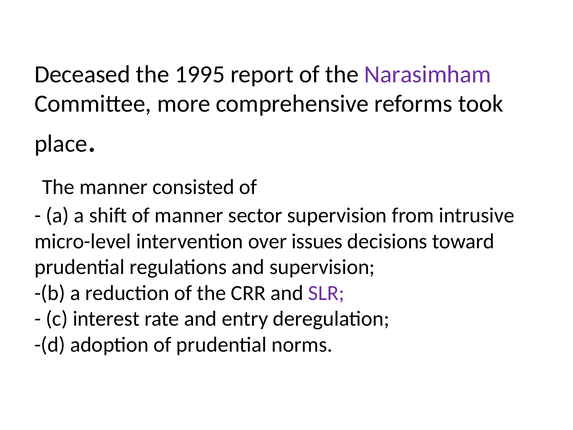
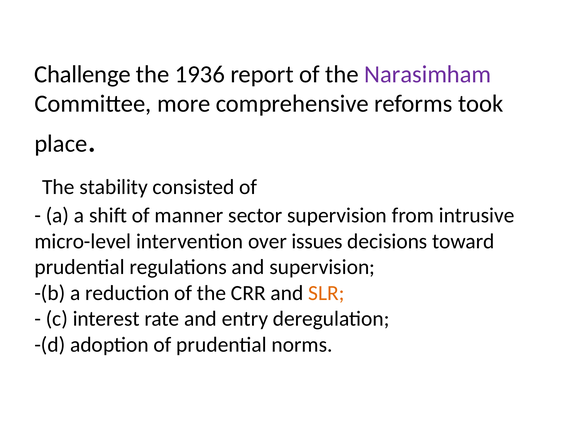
Deceased: Deceased -> Challenge (82, 74)
1995: 1995 -> 1936 (200, 74)
The manner: manner -> stability (114, 187)
SLR colour: purple -> orange (326, 293)
